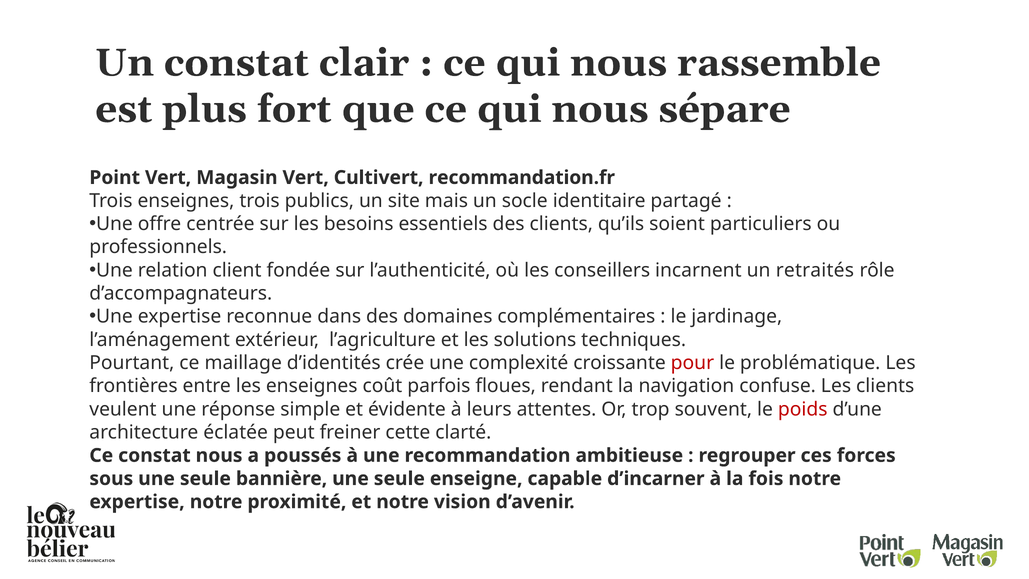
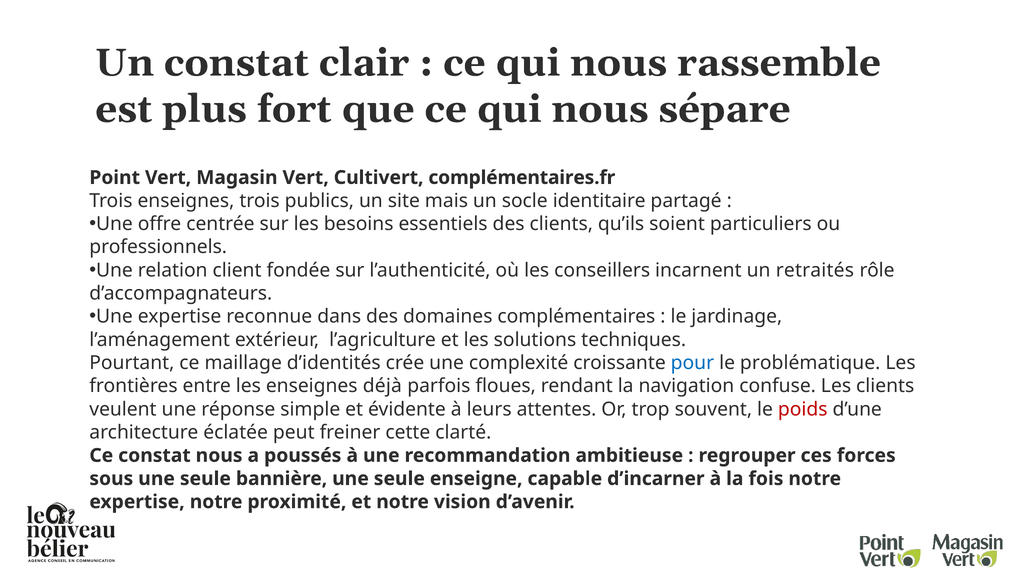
recommandation.fr: recommandation.fr -> complémentaires.fr (522, 178)
pour colour: red -> blue (692, 363)
coût: coût -> déjà (382, 386)
